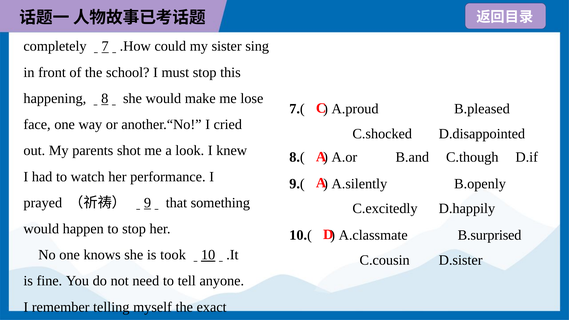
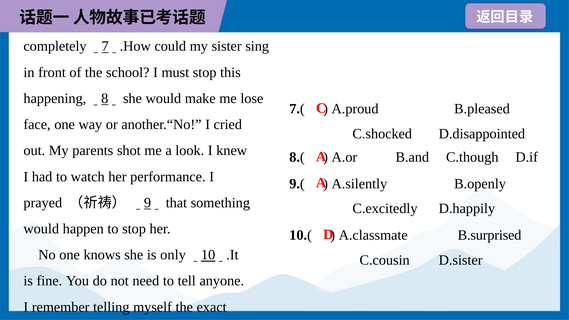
took: took -> only (173, 255)
